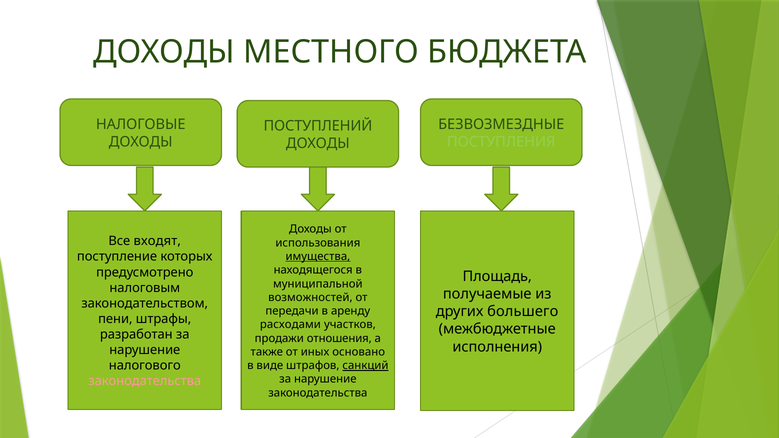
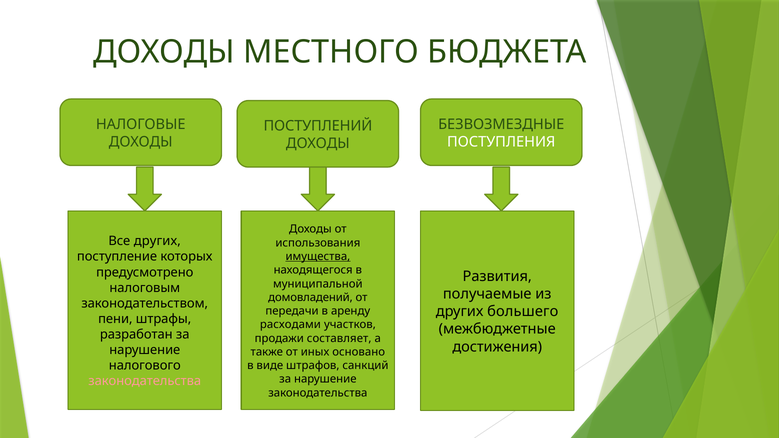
ПОСТУПЛЕНИЯ colour: light green -> white (501, 142)
Все входят: входят -> других (157, 241)
Площадь: Площадь -> Развития (497, 277)
возможностей: возможностей -> домовладений (310, 298)
отношения: отношения -> составляет (339, 338)
исполнения: исполнения -> достижения (497, 347)
санкций underline: present -> none (365, 366)
